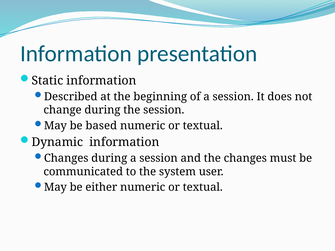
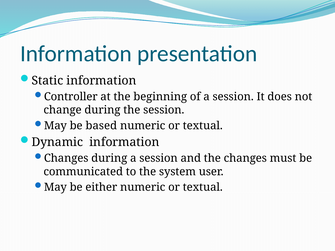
Described: Described -> Controller (71, 97)
